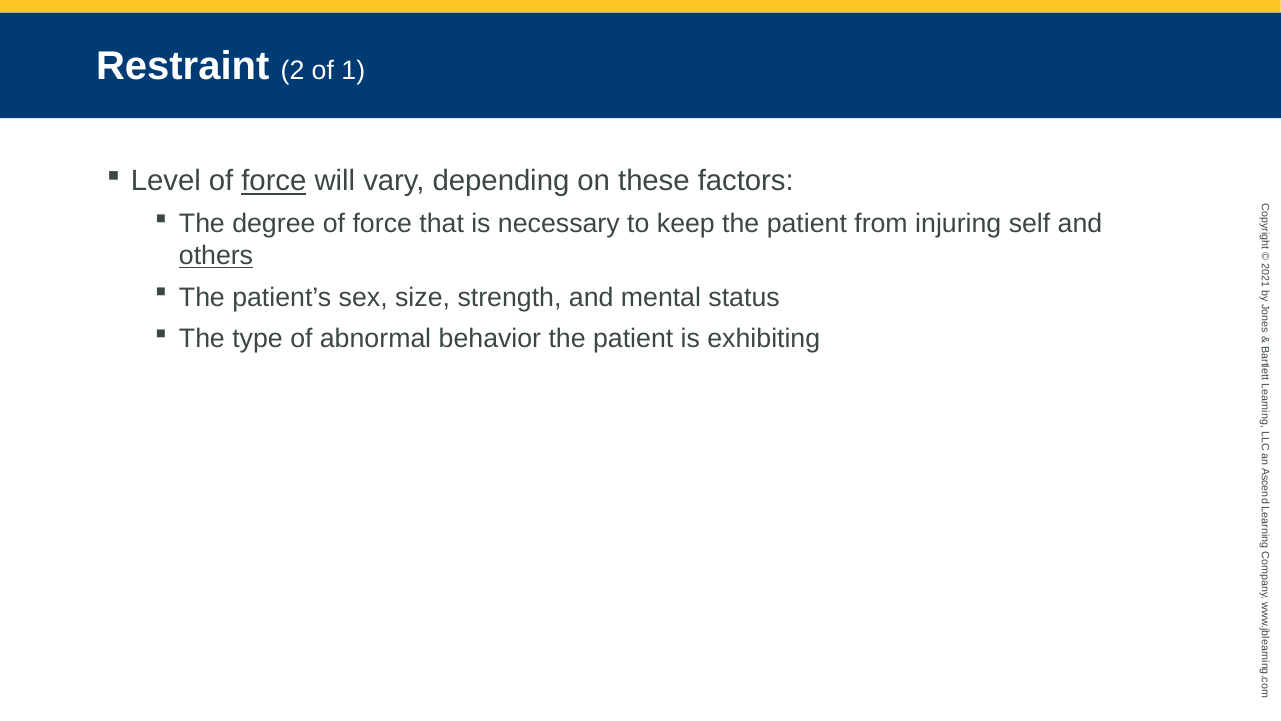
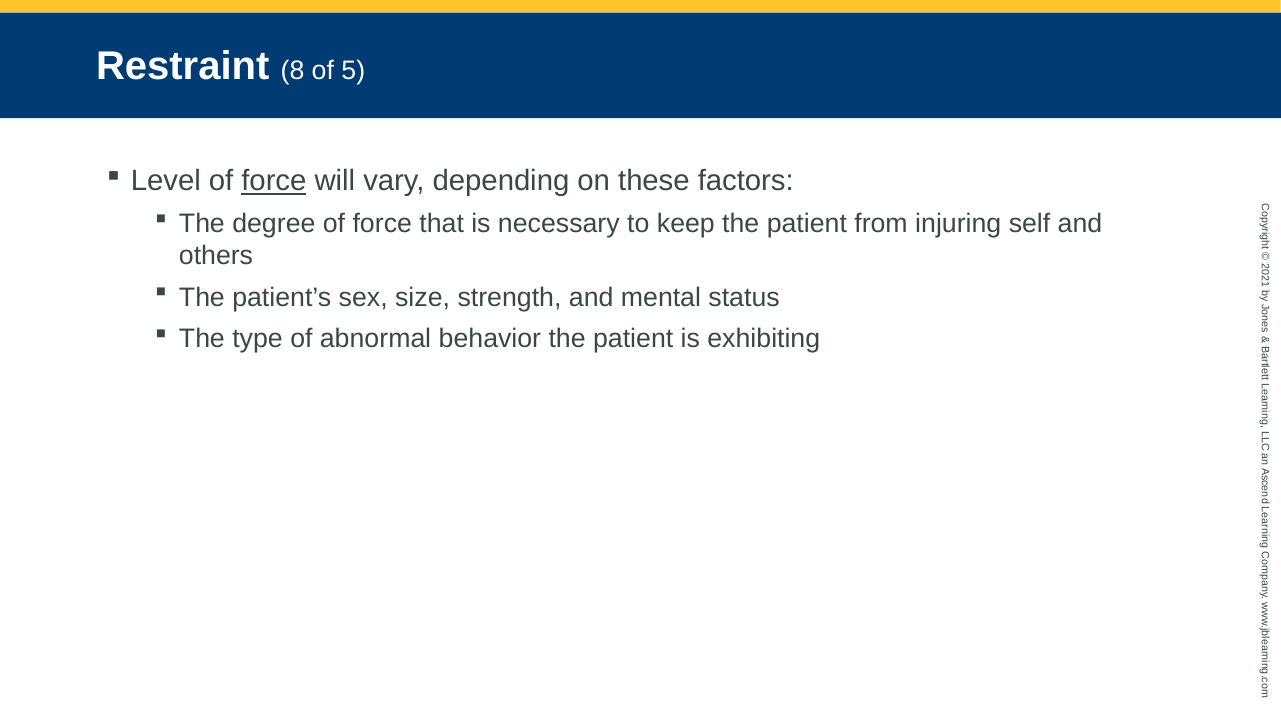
Restraint 2: 2 -> 8 (293, 70)
of 1: 1 -> 5 (353, 70)
others underline: present -> none (216, 256)
